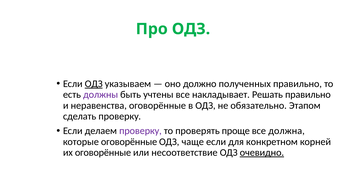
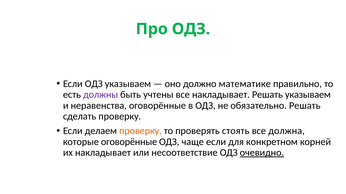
ОДЗ underline: present -> none (94, 84)
полученных: полученных -> математике (245, 84)
Решать правильно: правильно -> указываем (308, 95)
обязательно Этапом: Этапом -> Решать (305, 106)
проверку colour: purple -> orange (140, 131)
проще: проще -> стоять (236, 131)
их оговорённые: оговорённые -> накладывает (103, 153)
